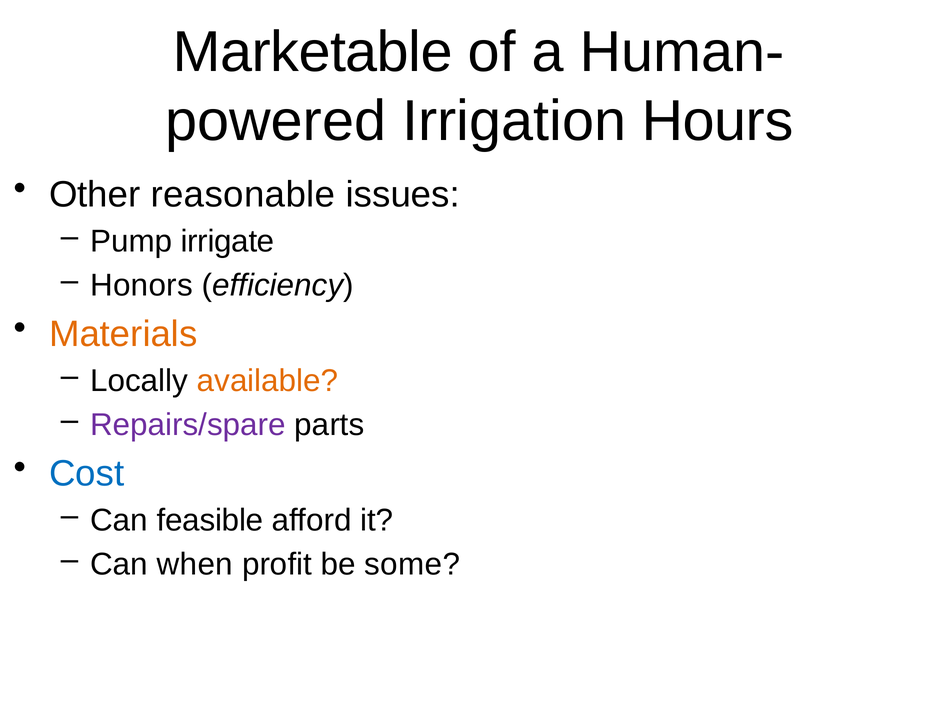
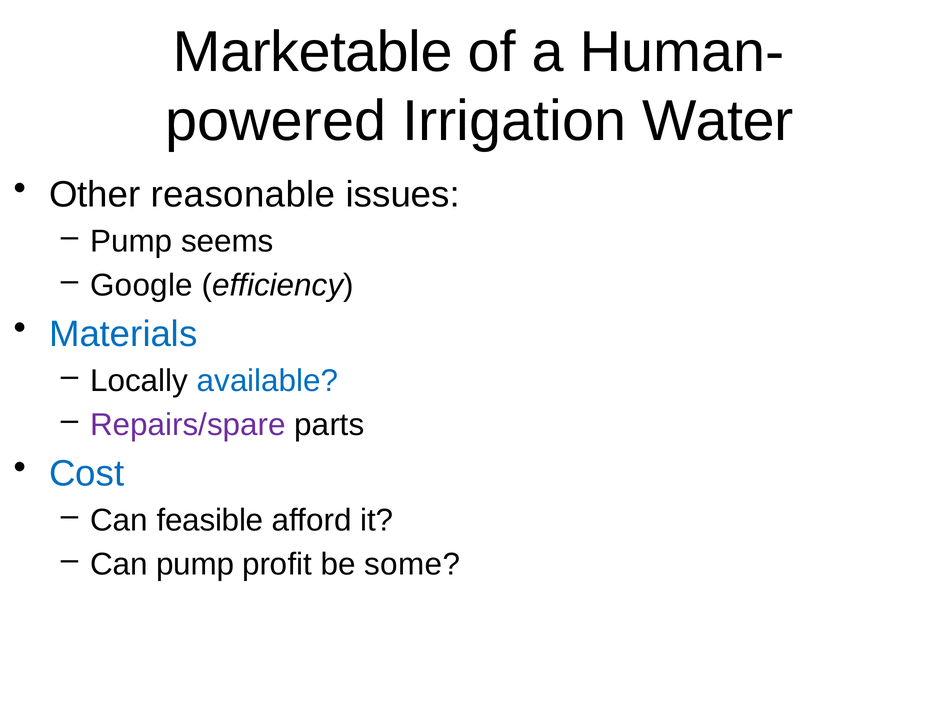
Hours: Hours -> Water (718, 121)
irrigate: irrigate -> seems (227, 241)
Honors: Honors -> Google (142, 285)
Materials colour: orange -> blue (123, 334)
available colour: orange -> blue (268, 380)
Can when: when -> pump (195, 564)
